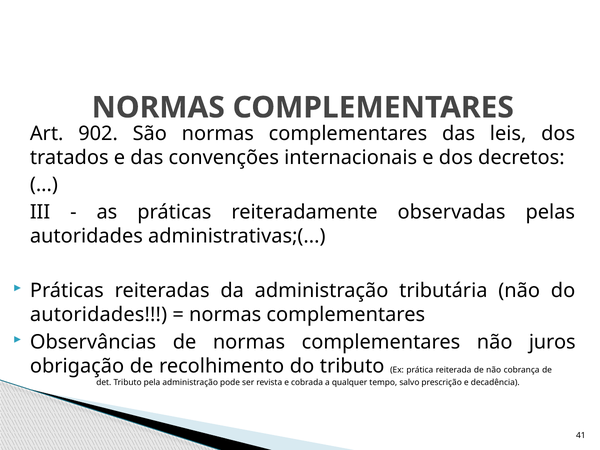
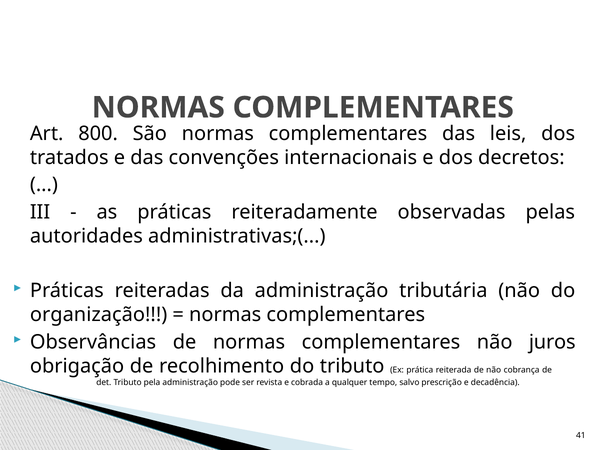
902: 902 -> 800 (98, 134)
autoridades: autoridades -> organização (99, 315)
